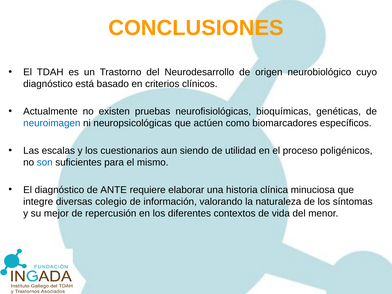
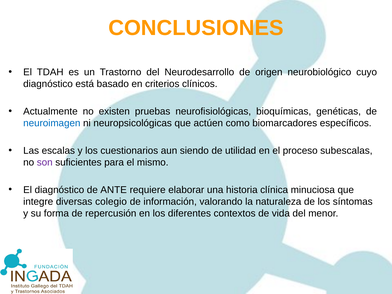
poligénicos: poligénicos -> subescalas (346, 151)
son colour: blue -> purple (45, 162)
mejor: mejor -> forma (56, 213)
